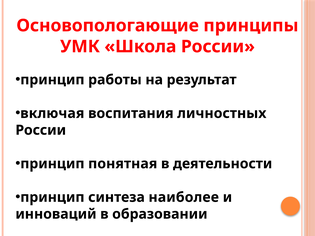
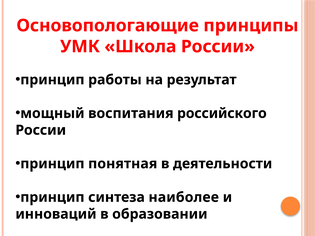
включая: включая -> мощный (52, 113)
личностных: личностных -> российского (222, 113)
